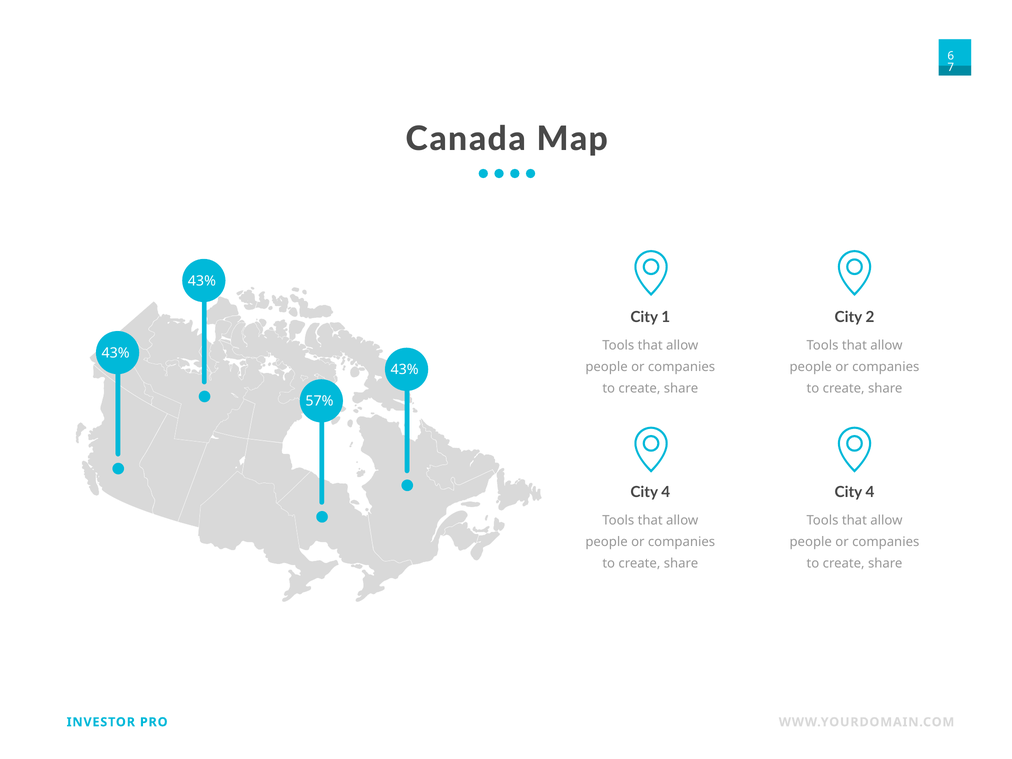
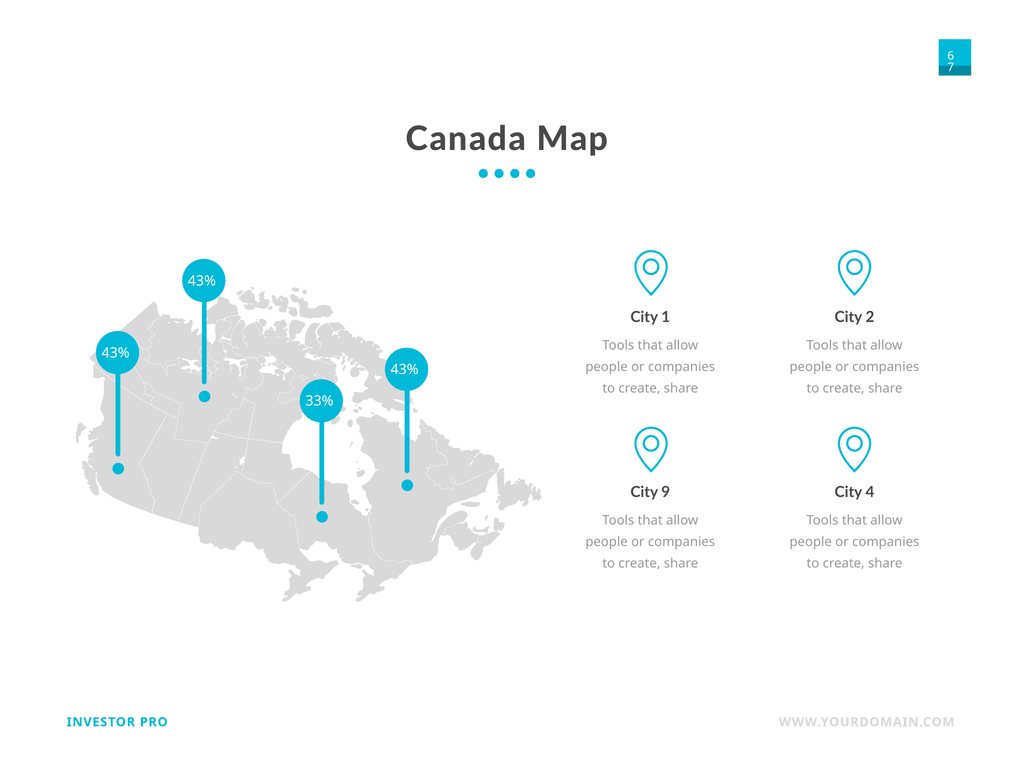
57%: 57% -> 33% (319, 401)
4: 4 -> 9 (666, 492)
